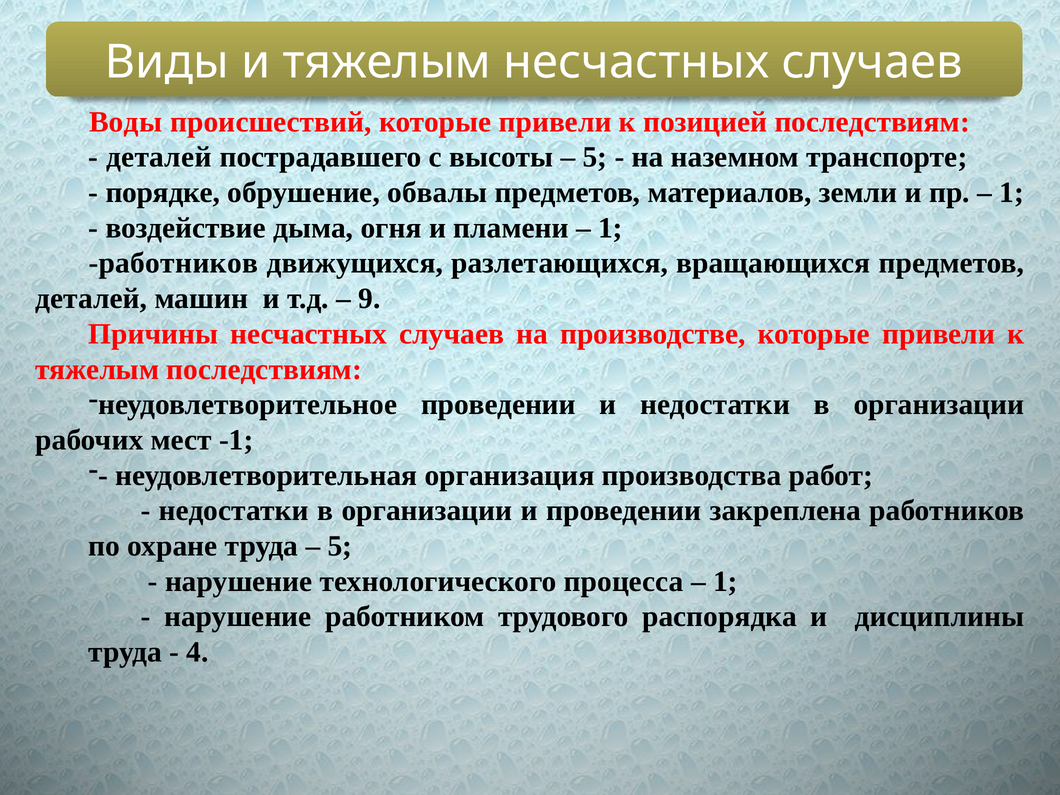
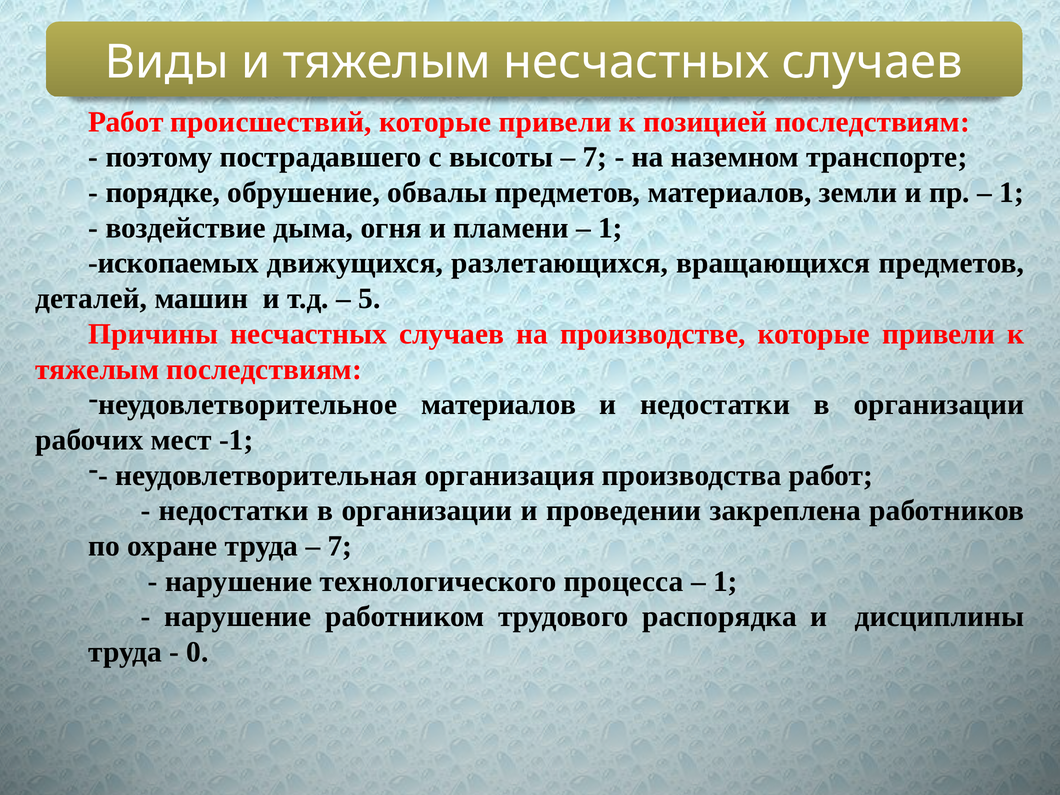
Воды: Воды -> Работ (126, 122)
деталей: деталей -> поэтому (159, 157)
5: 5 -> 7 (595, 157)
работников: работников -> ископаемых (174, 263)
9: 9 -> 5 (369, 299)
неудовлетворительное проведении: проведении -> материалов (499, 405)
5: 5 -> 7 (340, 546)
4: 4 -> 0 (197, 652)
